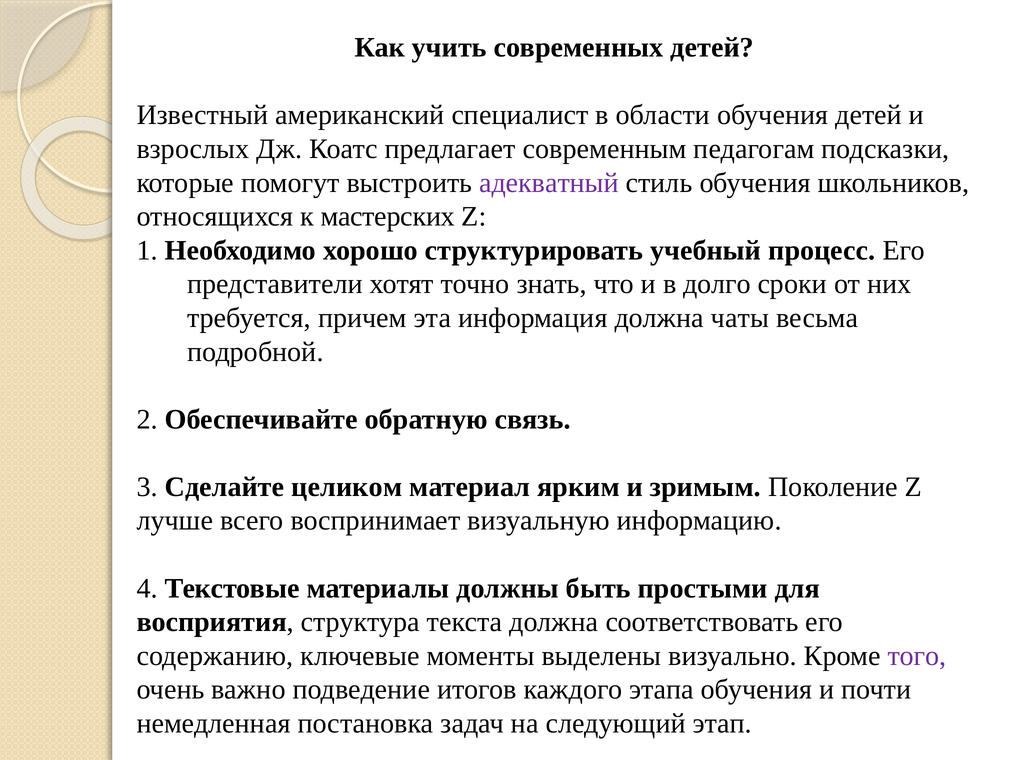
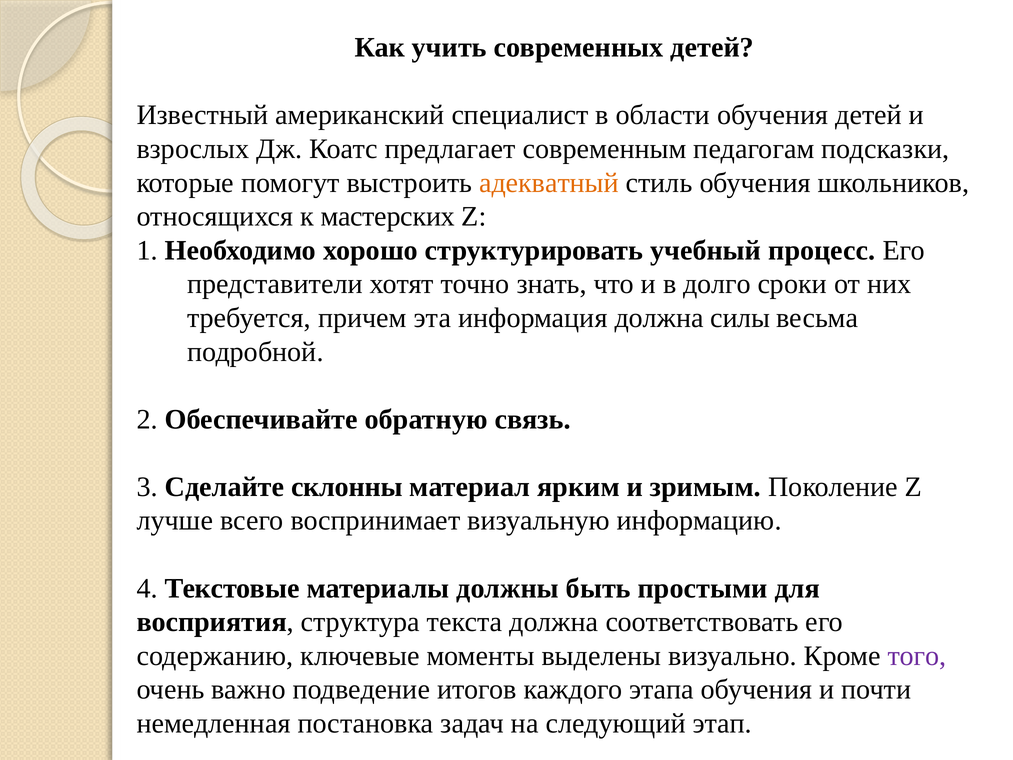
адекватный colour: purple -> orange (549, 183)
чаты: чаты -> силы (740, 318)
целиком: целиком -> склонны (347, 487)
